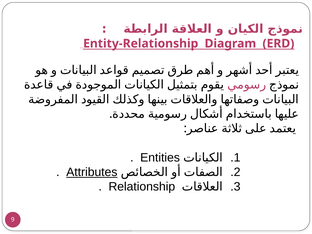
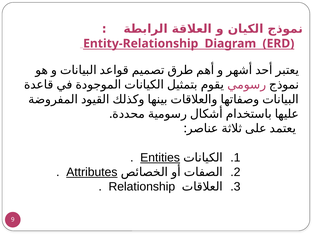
Entities underline: none -> present (160, 158)
